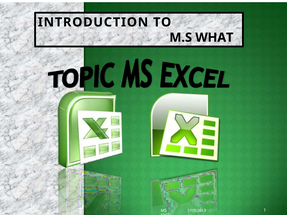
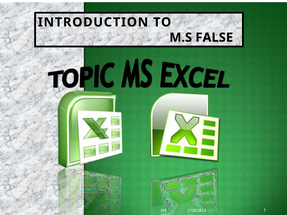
WHAT: WHAT -> FALSE (214, 38)
